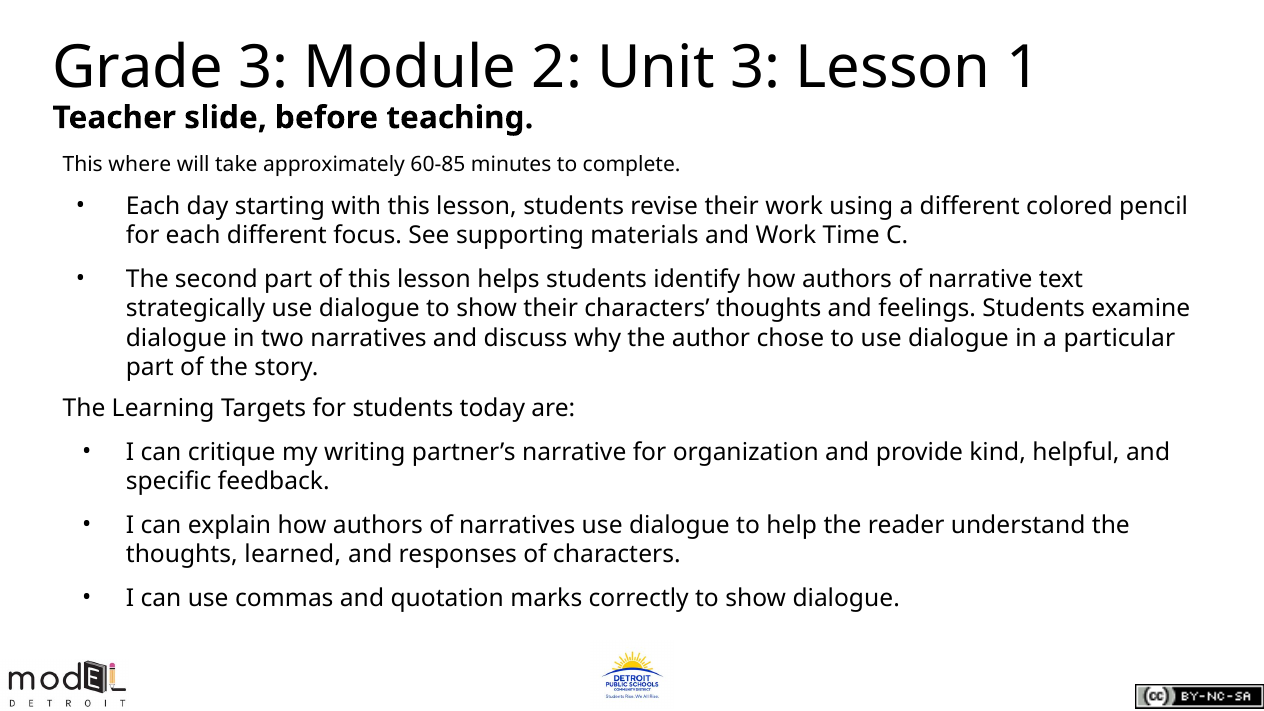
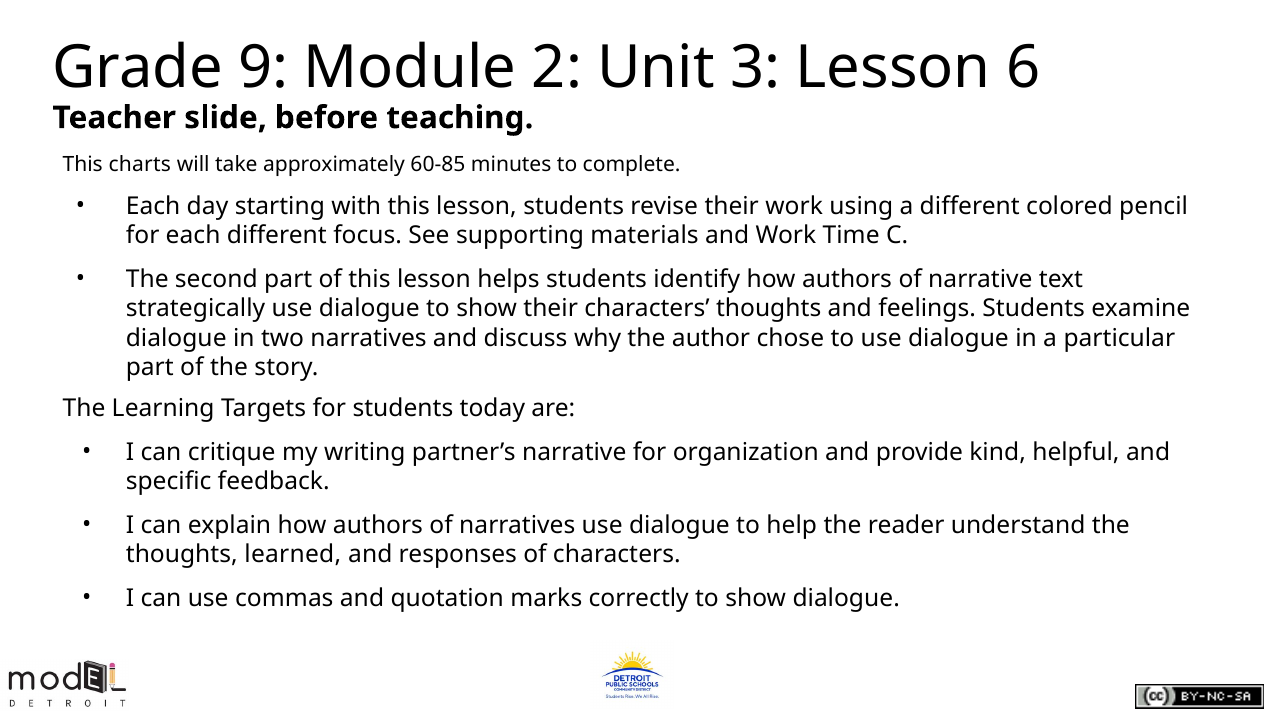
Grade 3: 3 -> 9 (263, 68)
1: 1 -> 6 (1023, 68)
where: where -> charts (140, 164)
